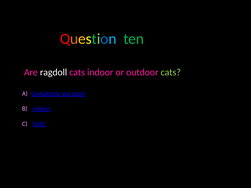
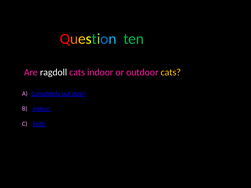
cats colour: light green -> yellow (171, 72)
